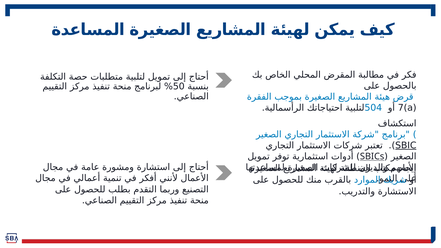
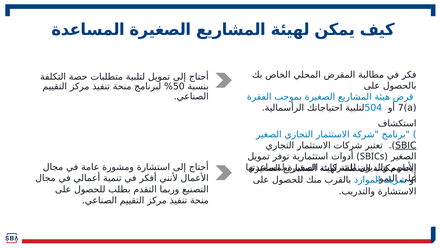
SBICs underline: present -> none (372, 157)
